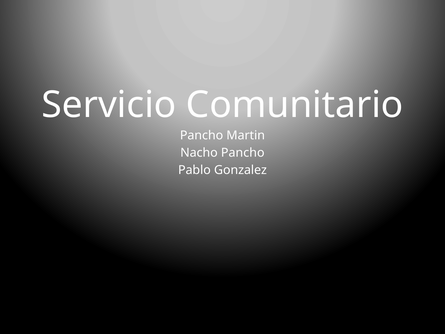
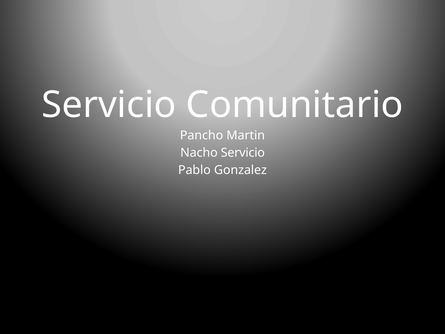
Nacho Pancho: Pancho -> Servicio (243, 153)
